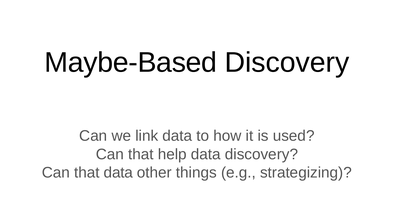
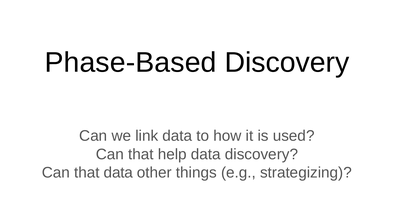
Maybe-Based: Maybe-Based -> Phase-Based (131, 63)
